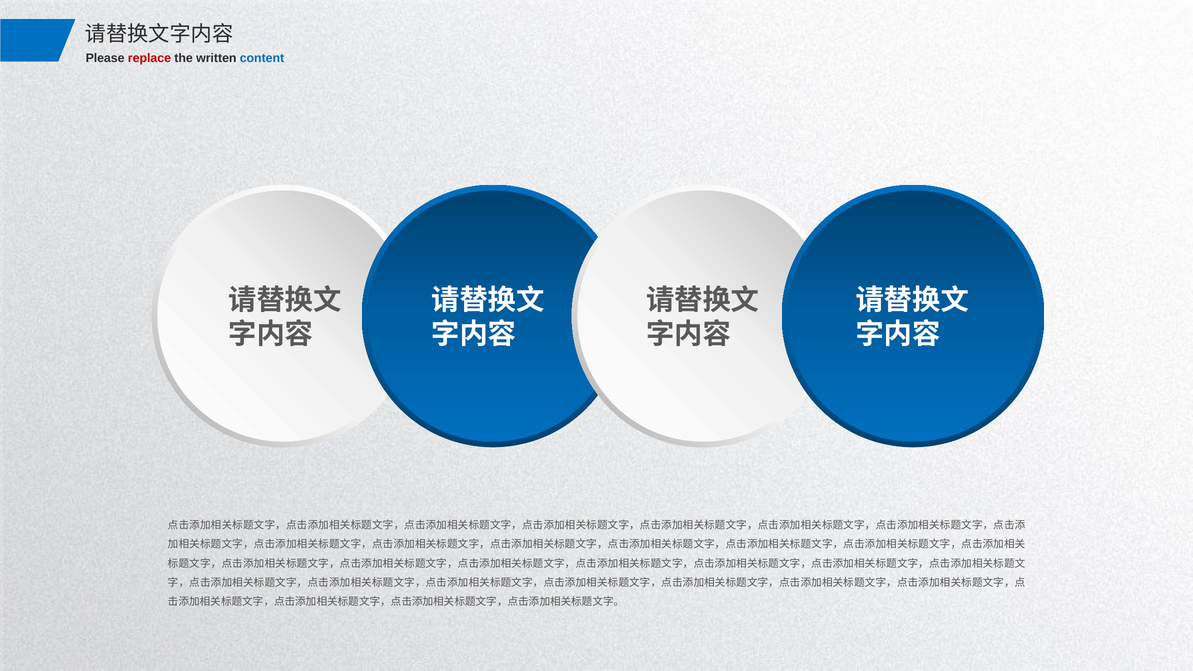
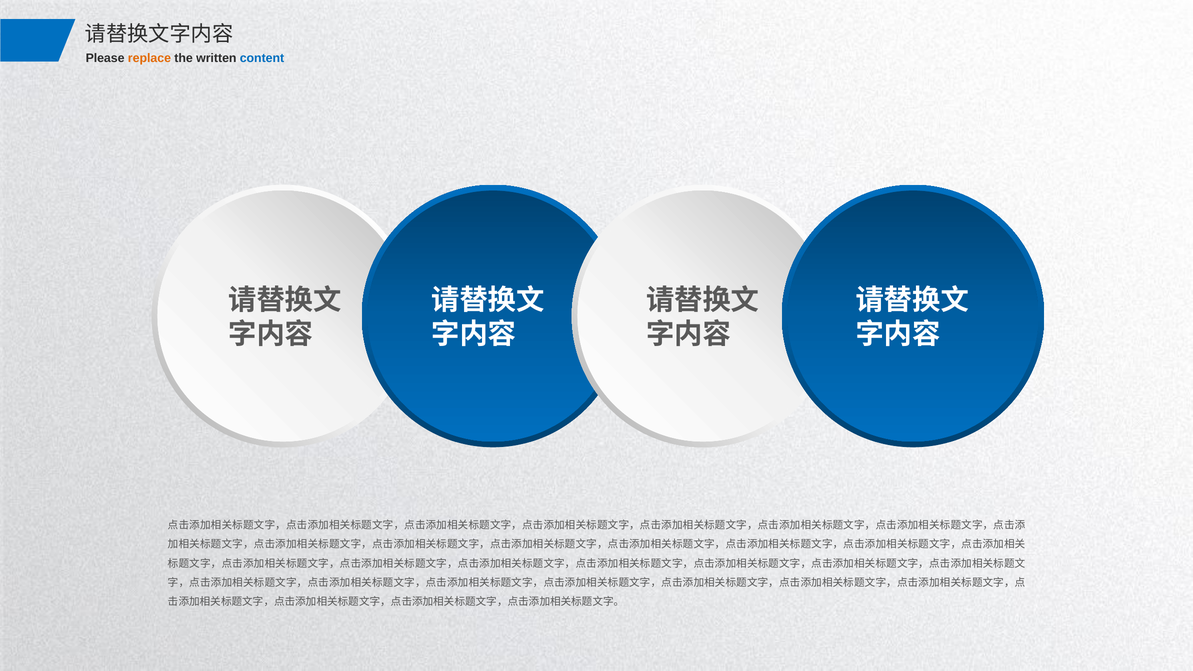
replace colour: red -> orange (149, 58)
